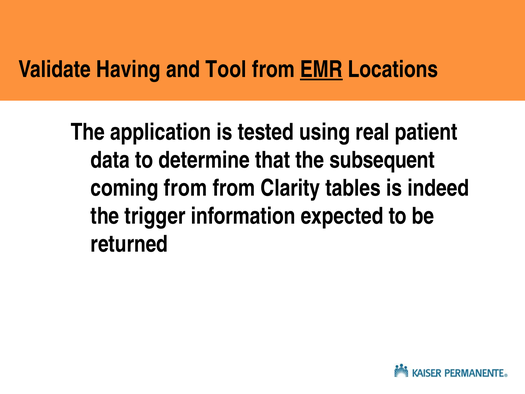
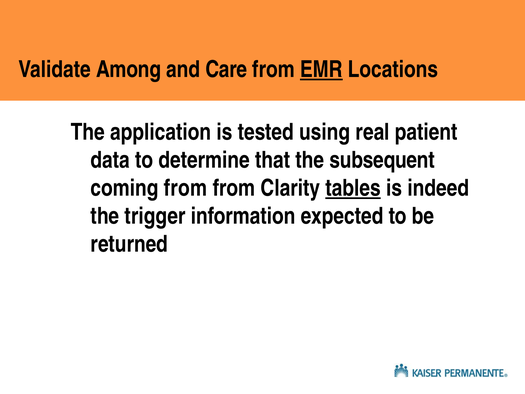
Having: Having -> Among (129, 69)
Tool: Tool -> Care (226, 69)
tables underline: none -> present (353, 188)
